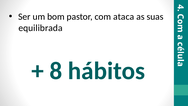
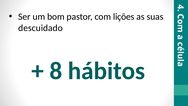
ataca: ataca -> lições (124, 17)
equilibrada: equilibrada -> descuidado (40, 28)
